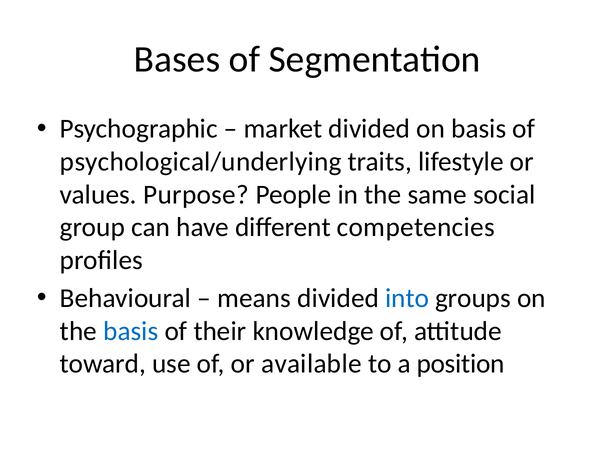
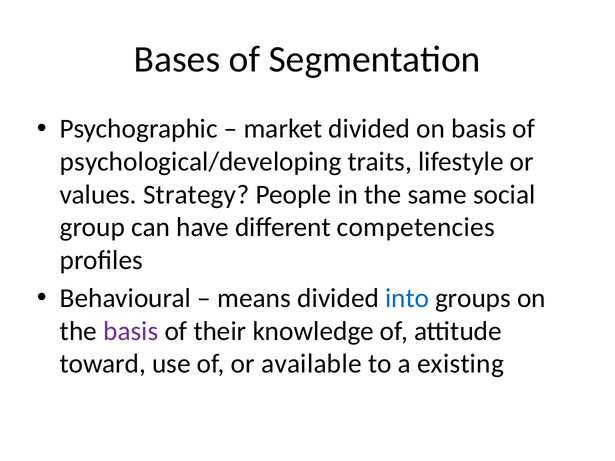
psychological/underlying: psychological/underlying -> psychological/developing (201, 162)
Purpose: Purpose -> Strategy (196, 195)
basis colour: blue -> purple (131, 331)
position: position -> existing (460, 364)
